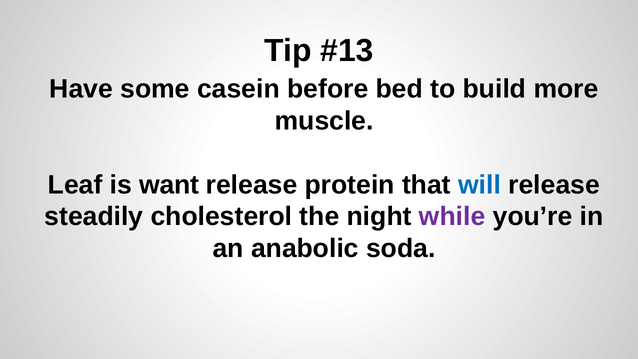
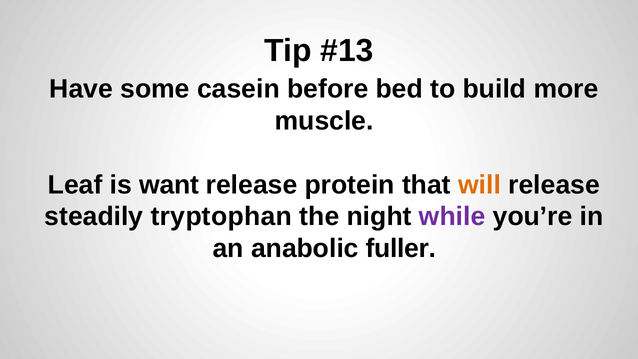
will colour: blue -> orange (480, 185)
cholesterol: cholesterol -> tryptophan (221, 217)
soda: soda -> fuller (401, 249)
